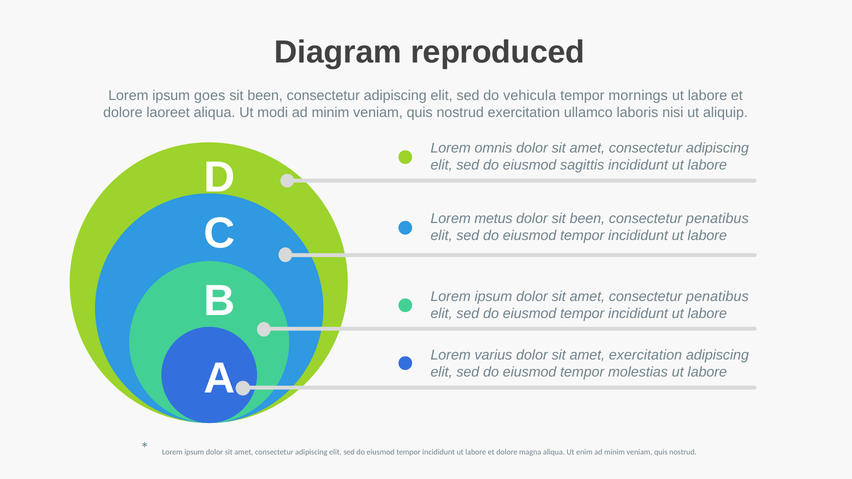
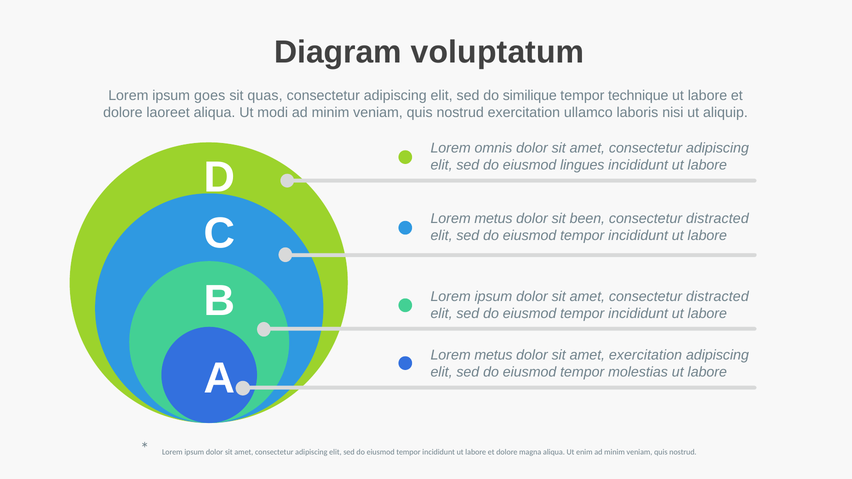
reproduced: reproduced -> voluptatum (498, 52)
been: been -> quas (265, 95)
vehicula: vehicula -> similique (530, 95)
mornings: mornings -> technique (638, 95)
sagittis: sagittis -> lingues (582, 165)
penatibus: penatibus -> distracted (717, 219)
amet consectetur penatibus: penatibus -> distracted (717, 297)
varius: varius -> metus (493, 355)
